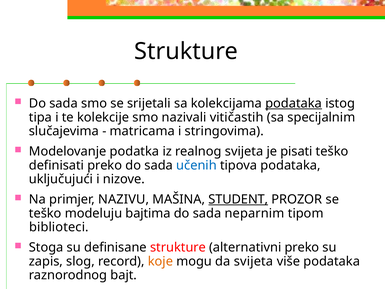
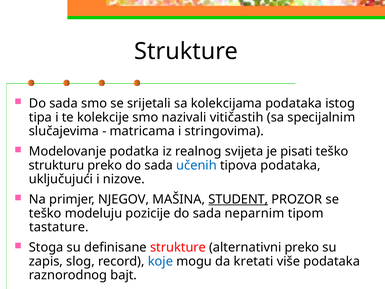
podataka underline: present -> none (294, 103)
definisati: definisati -> strukturu (57, 165)
NAZIVU: NAZIVU -> NJEGOV (124, 199)
bajtima: bajtima -> pozicije (148, 213)
biblioteci: biblioteci -> tastature (59, 227)
koje colour: orange -> blue (160, 261)
da svijeta: svijeta -> kretati (254, 261)
